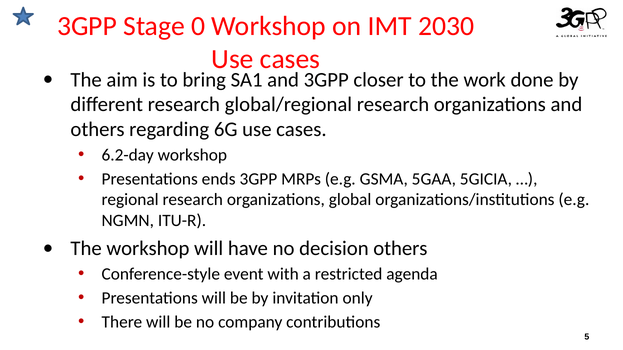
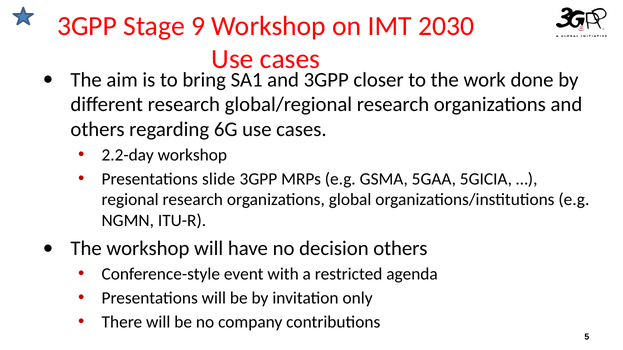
0: 0 -> 9 (198, 26)
6.2-day: 6.2-day -> 2.2-day (128, 155)
ends: ends -> slide (219, 179)
